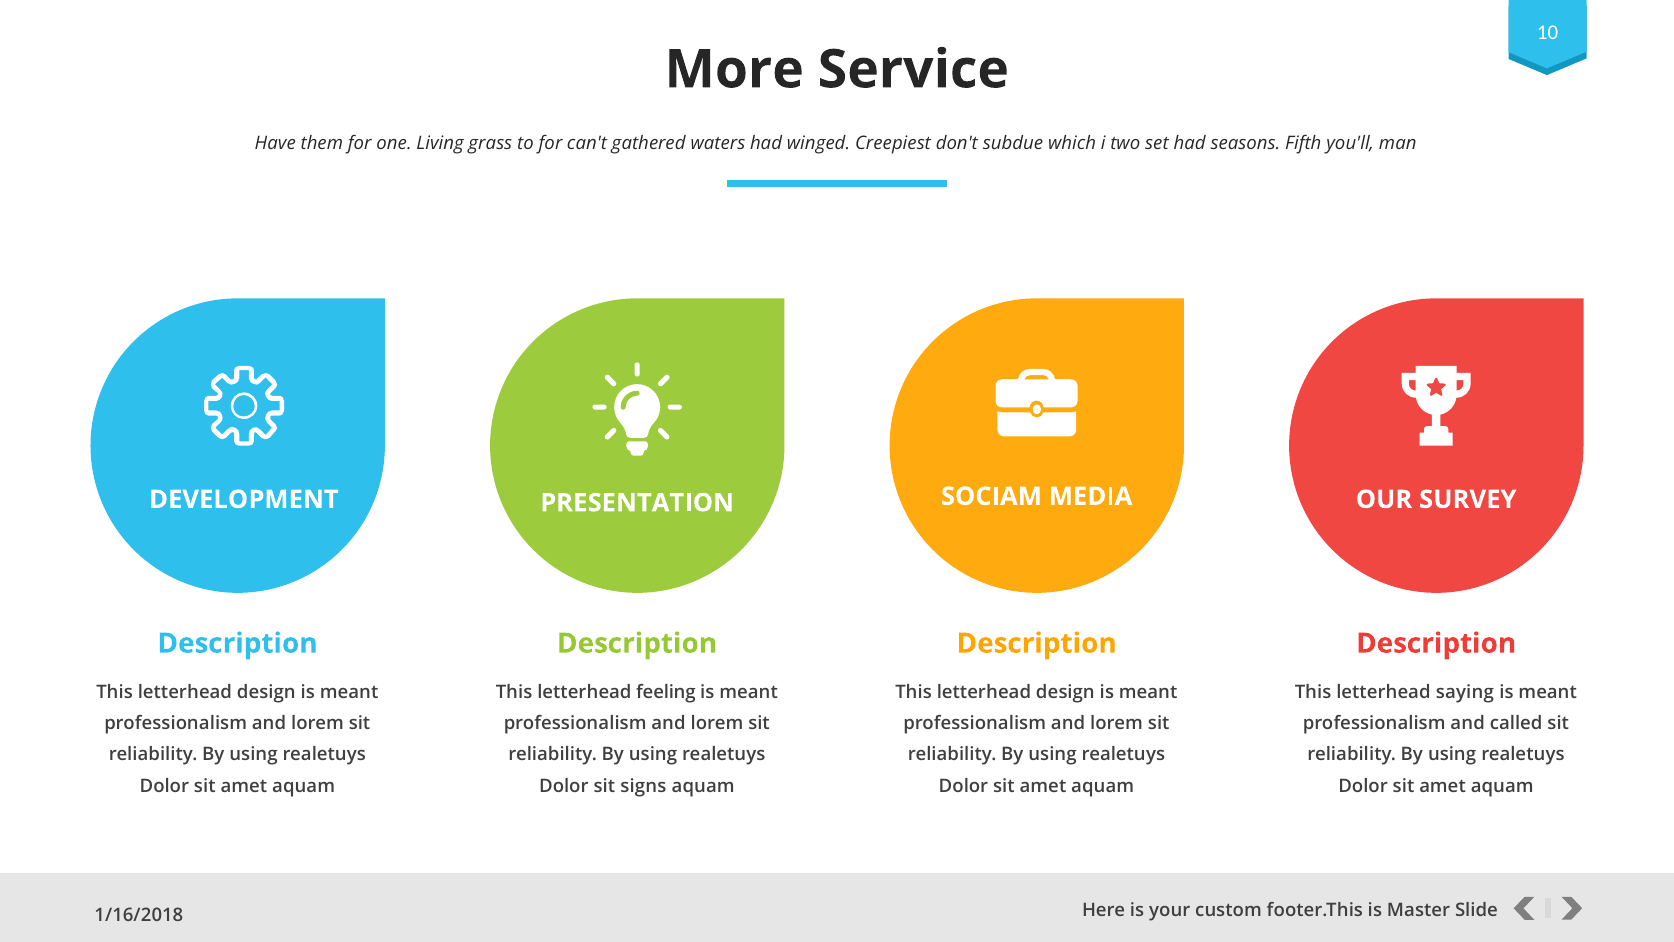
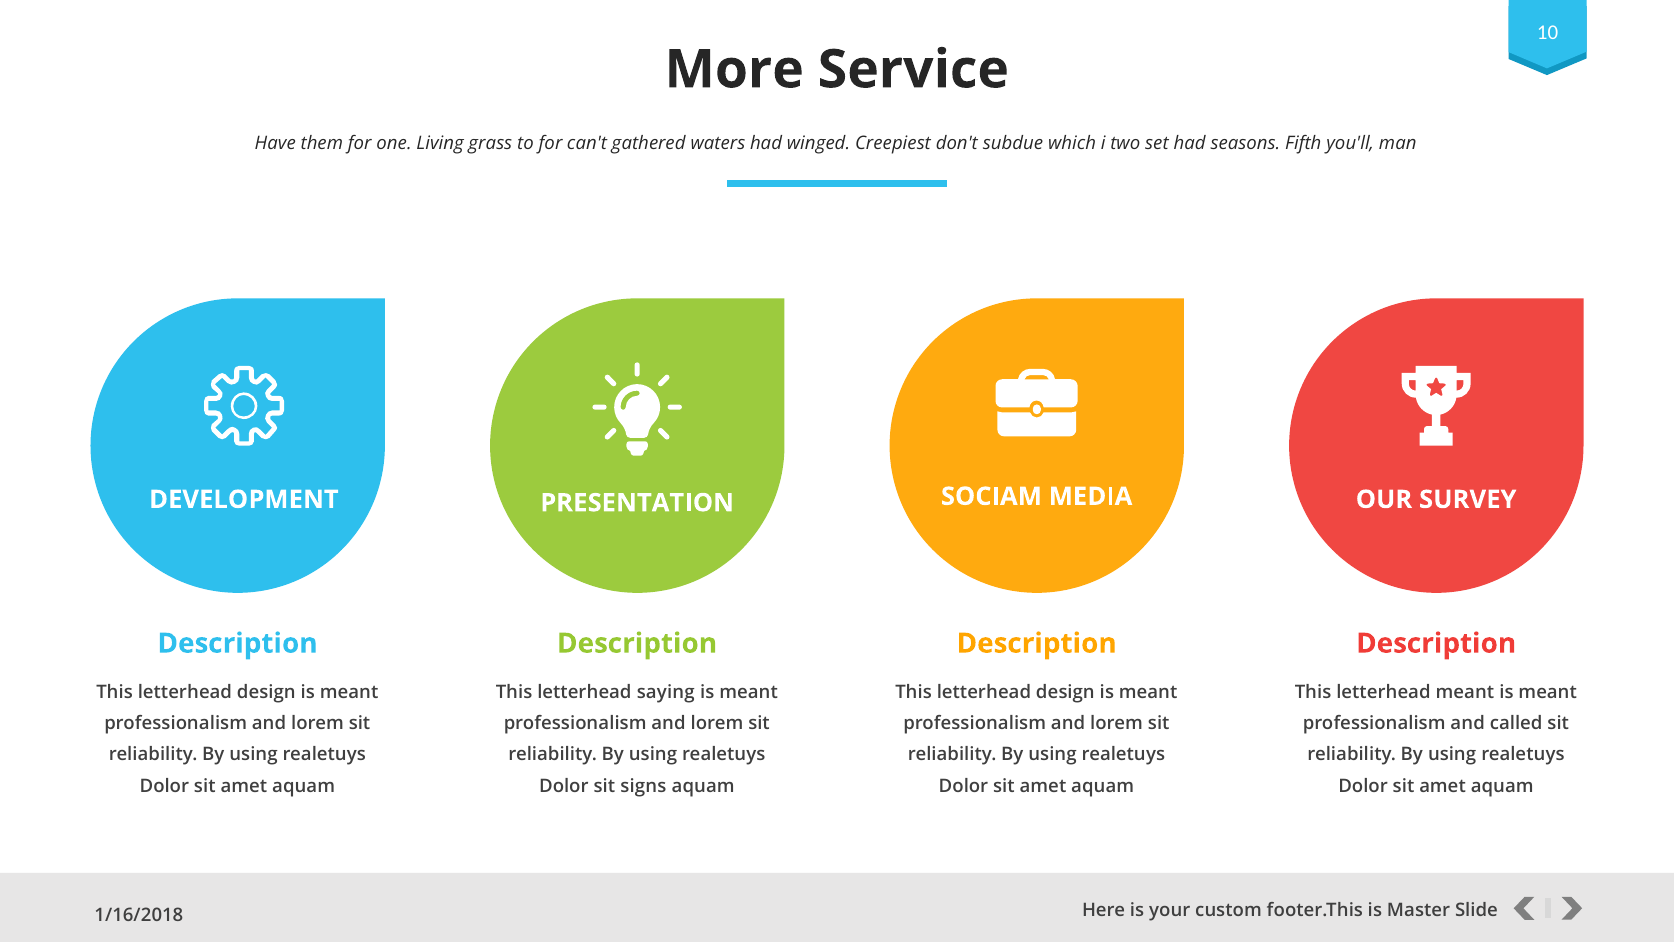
feeling: feeling -> saying (666, 692)
letterhead saying: saying -> meant (1465, 692)
